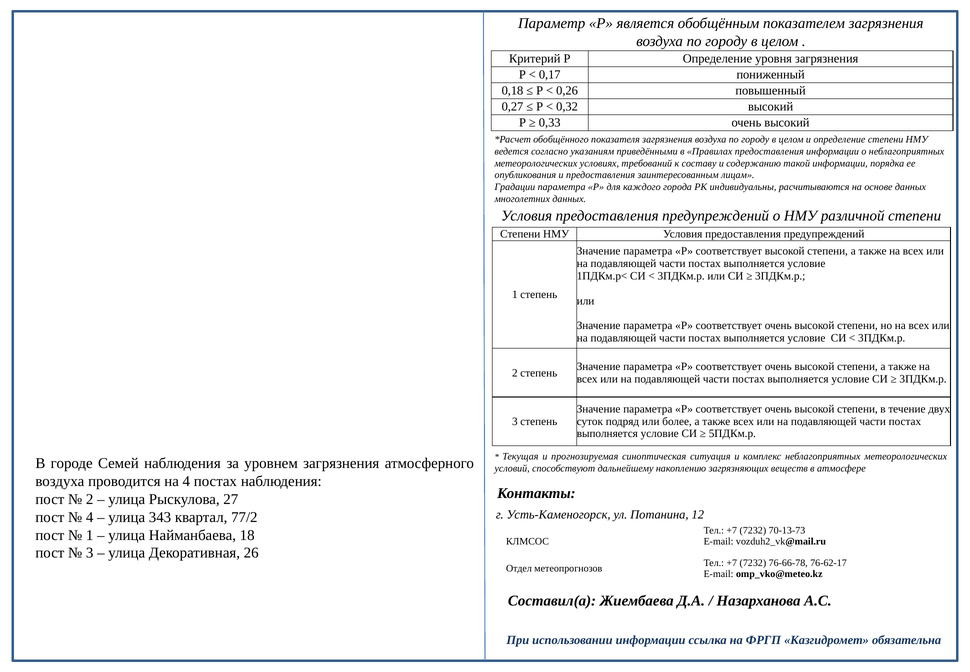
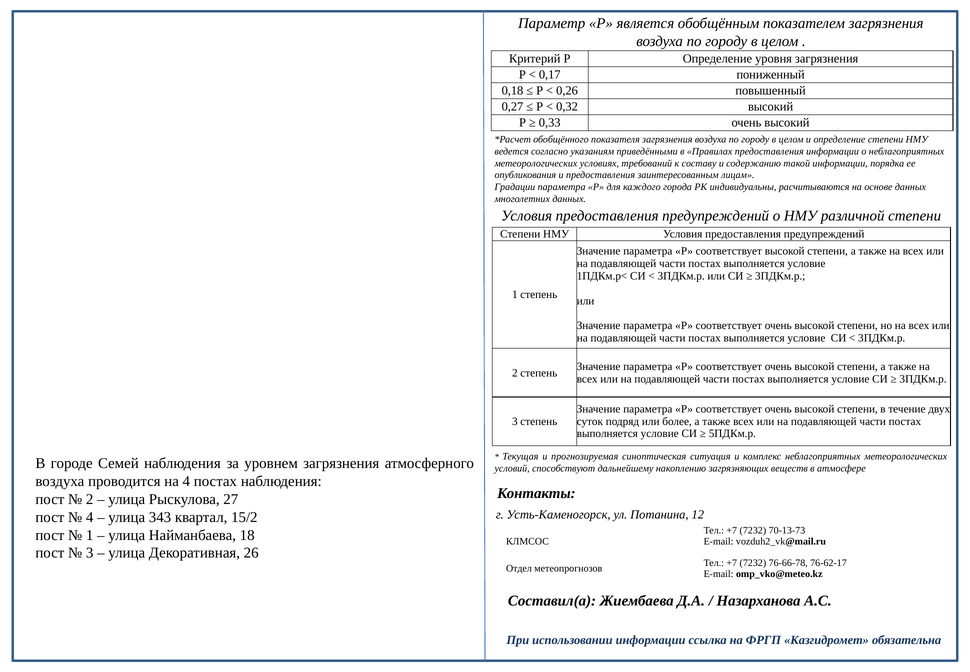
77/2: 77/2 -> 15/2 (244, 517)
